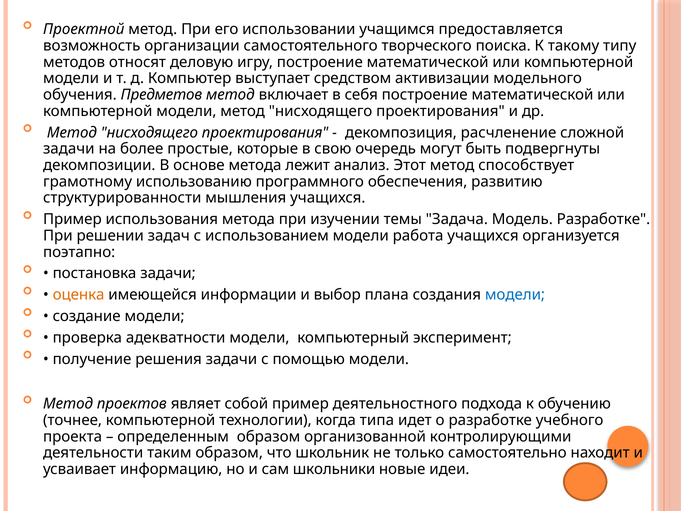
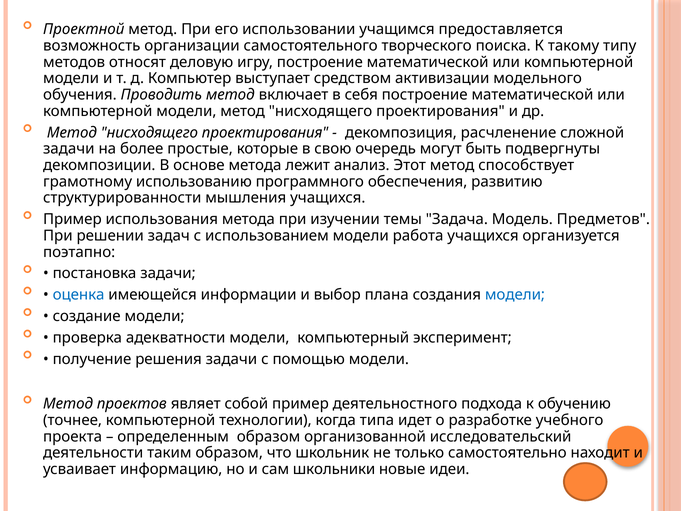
Предметов: Предметов -> Проводить (161, 95)
Модель Разработке: Разработке -> Предметов (603, 219)
оценка colour: orange -> blue (79, 295)
контролирующими: контролирующими -> исследовательский (501, 436)
